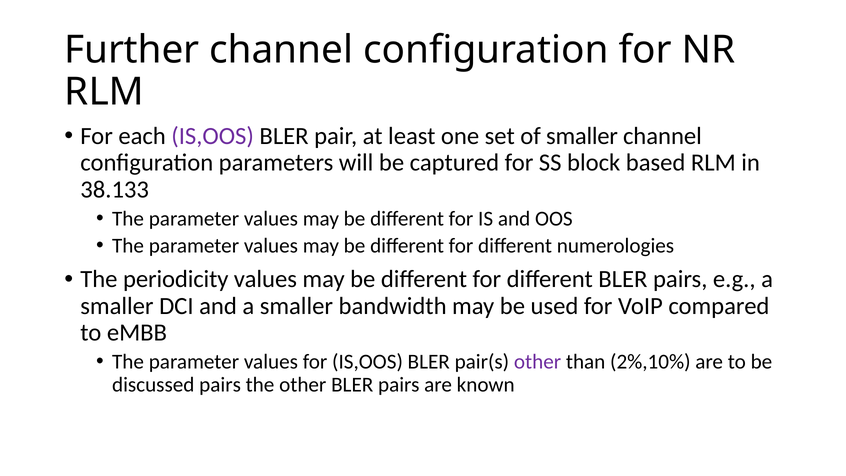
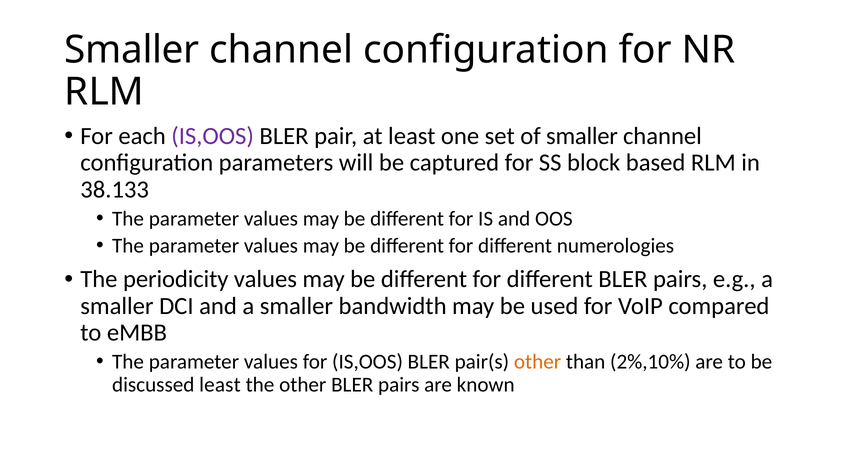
Further: Further -> Smaller (132, 50)
other colour: purple -> orange (538, 362)
discussed pairs: pairs -> least (220, 384)
